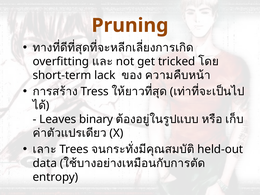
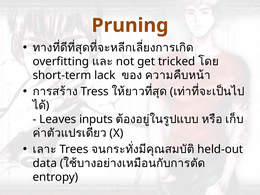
binary: binary -> inputs (96, 119)
